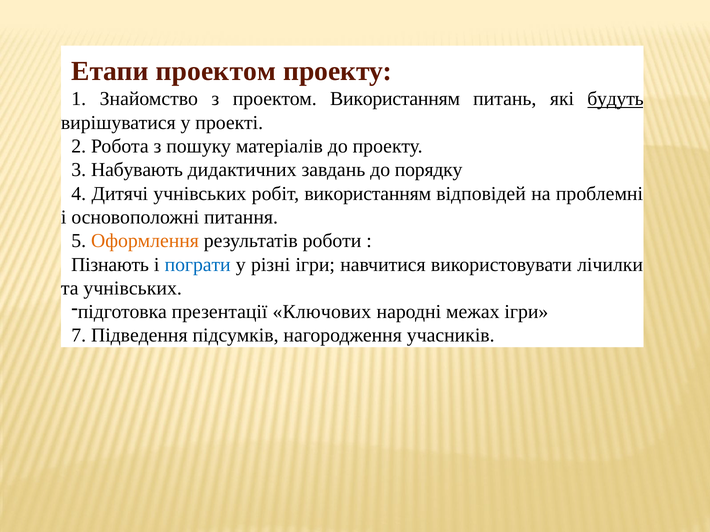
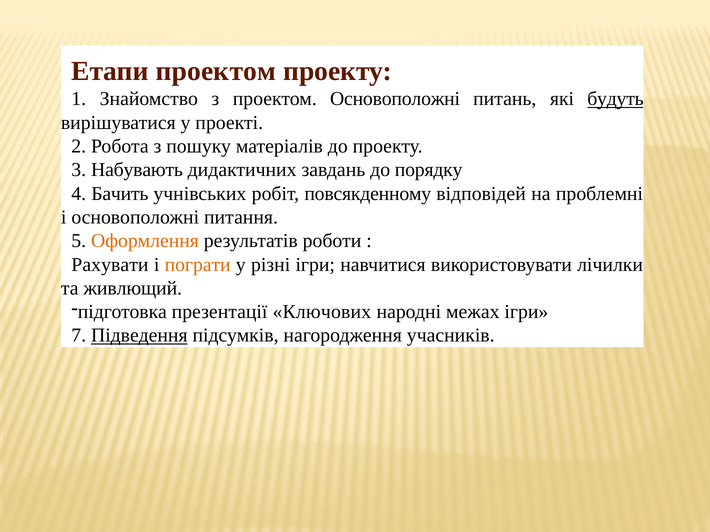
проектом Використанням: Використанням -> Основоположні (395, 99)
Дитячі: Дитячі -> Бачить (120, 194)
робіт використанням: використанням -> повсякденному (368, 194)
Пізнають: Пізнають -> Рахувати (110, 265)
пограти colour: blue -> orange (198, 265)
та учнівських: учнівських -> живлющий (133, 288)
Підведення underline: none -> present (139, 336)
